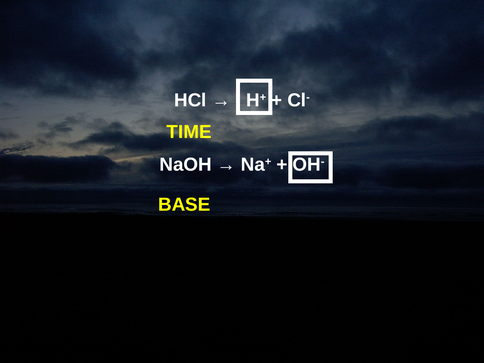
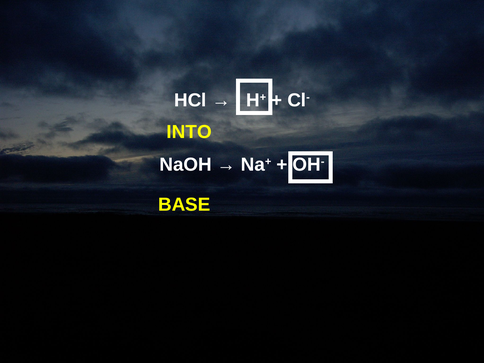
TIME: TIME -> INTO (189, 132)
